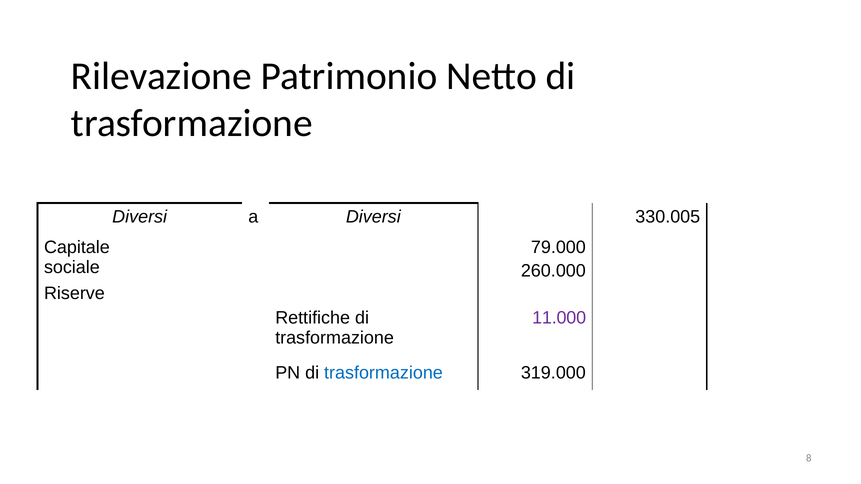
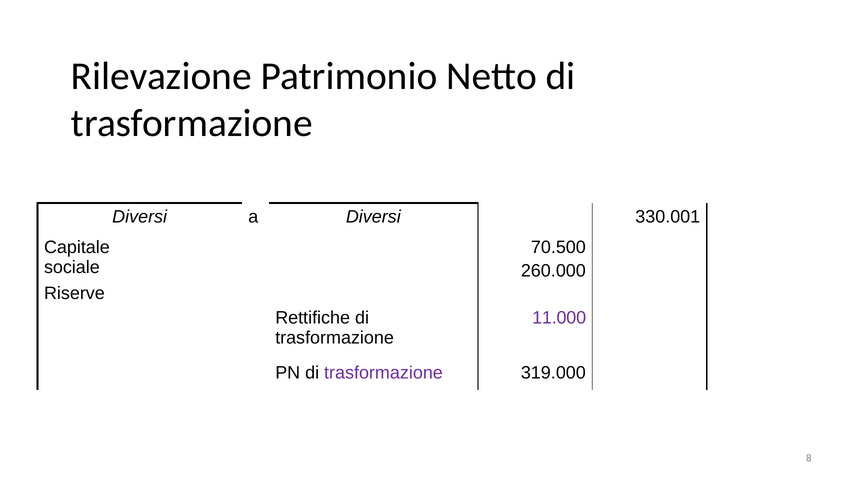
330.005: 330.005 -> 330.001 (668, 217)
79.000: 79.000 -> 70.500 (558, 247)
trasformazione colour: blue -> purple (383, 373)
